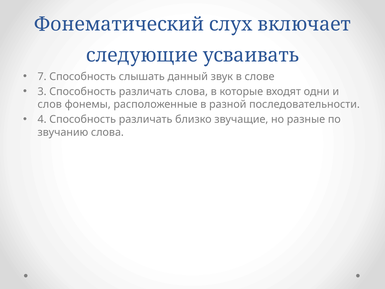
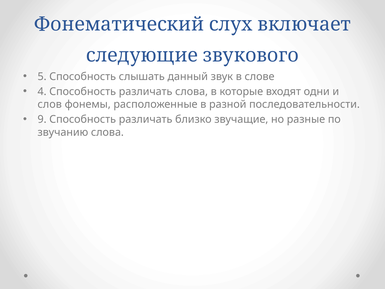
усваивать: усваивать -> звукового (251, 55)
7: 7 -> 5 (42, 76)
3: 3 -> 4 (42, 91)
4: 4 -> 9 (42, 119)
